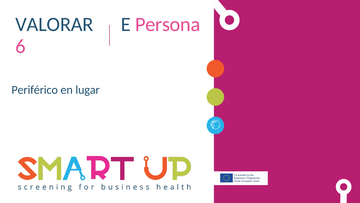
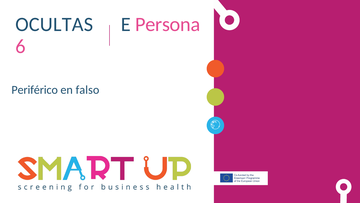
VALORAR: VALORAR -> OCULTAS (54, 24)
lugar: lugar -> falso (87, 90)
